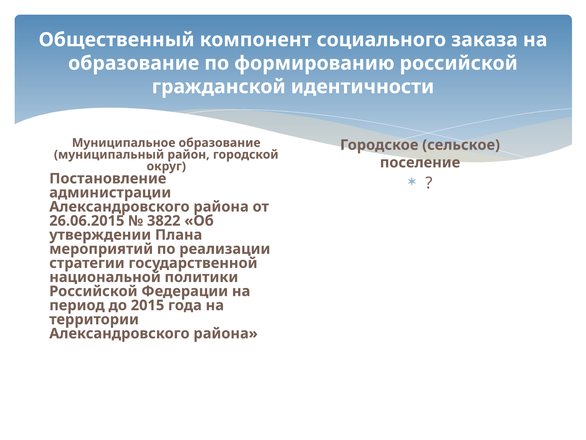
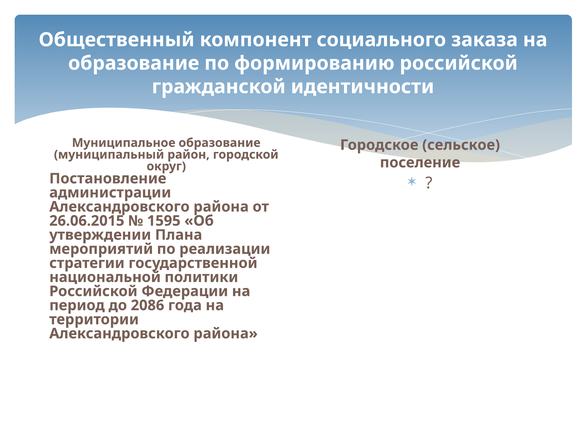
3822: 3822 -> 1595 (164, 221)
2015: 2015 -> 2086 (148, 305)
